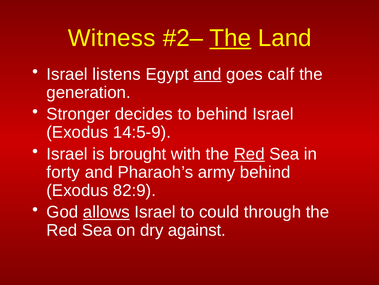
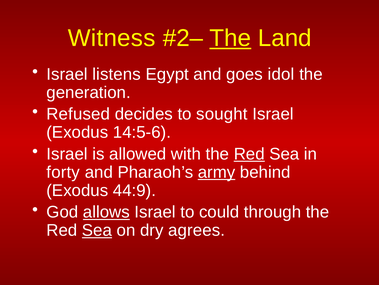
and underline: present -> none (207, 74)
calf: calf -> idol (281, 74)
Stronger: Stronger -> Refused (78, 114)
to behind: behind -> sought (222, 114)
14:5-9: 14:5-9 -> 14:5-6 (142, 132)
brought: brought -> allowed (138, 154)
army underline: none -> present (217, 172)
82:9: 82:9 -> 44:9 (134, 190)
Sea underline: none -> present (97, 230)
against: against -> agrees (197, 230)
